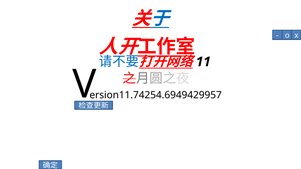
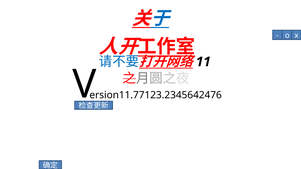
ersion11.74254.6949429957: ersion11.74254.6949429957 -> ersion11.77123.2345642476 (156, 95)
